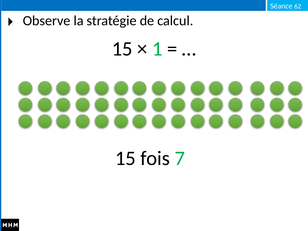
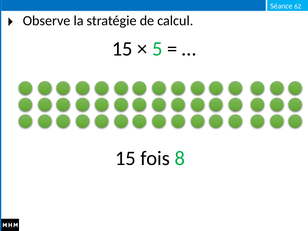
1: 1 -> 5 (157, 49)
7: 7 -> 8 (180, 158)
